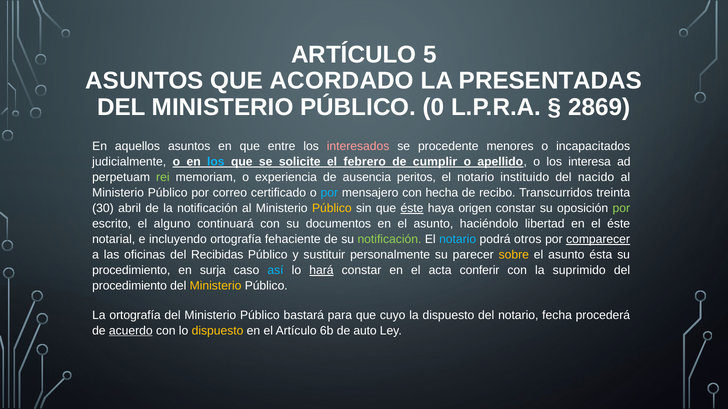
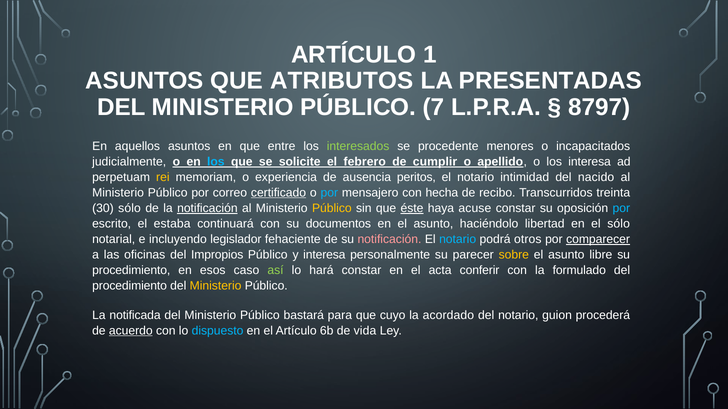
5: 5 -> 1 (430, 55)
ACORDADO: ACORDADO -> ATRIBUTOS (342, 81)
0: 0 -> 7 (434, 107)
2869: 2869 -> 8797 (599, 107)
interesados colour: pink -> light green (358, 146)
rei colour: light green -> yellow (163, 177)
instituido: instituido -> intimidad (525, 177)
certificado underline: none -> present (278, 193)
30 abril: abril -> sólo (130, 208)
notificación underline: none -> present (207, 208)
origen: origen -> acuse (475, 208)
por colour: light green -> light blue (621, 208)
alguno: alguno -> estaba (172, 224)
el éste: éste -> sólo (619, 224)
incluyendo ortografía: ortografía -> legislador (236, 240)
notificación colour: light green -> pink (389, 240)
Recibidas: Recibidas -> Impropios (217, 255)
y sustituir: sustituir -> interesa (324, 255)
ésta: ésta -> libre (601, 255)
surja: surja -> esos (213, 271)
así colour: light blue -> light green (275, 271)
hará underline: present -> none (321, 271)
suprimido: suprimido -> formulado (579, 271)
La ortografía: ortografía -> notificada (135, 315)
la dispuesto: dispuesto -> acordado (448, 315)
fecha: fecha -> guion (557, 315)
dispuesto colour: yellow -> light blue (218, 331)
auto: auto -> vida (365, 331)
